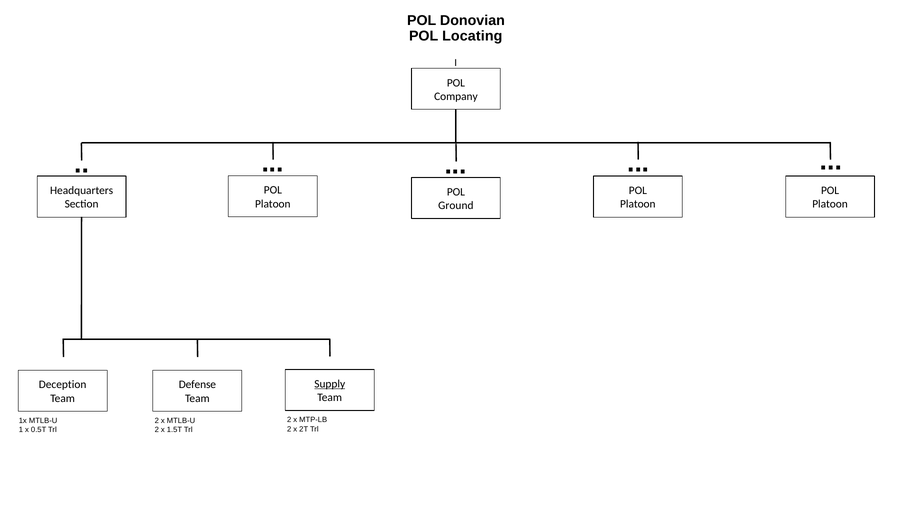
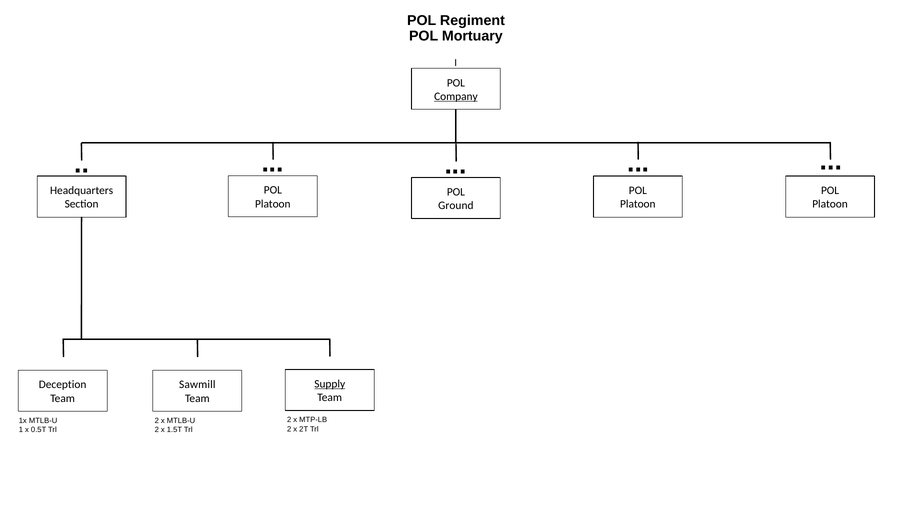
Donovian: Donovian -> Regiment (472, 21)
Locating: Locating -> Mortuary (472, 36)
Company underline: none -> present (456, 96)
Defense: Defense -> Sawmill (197, 385)
